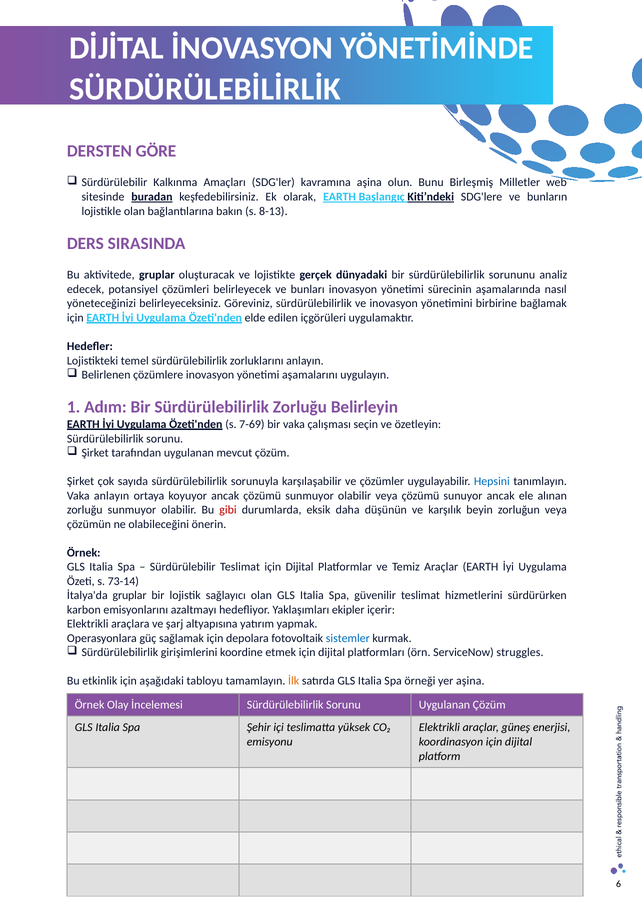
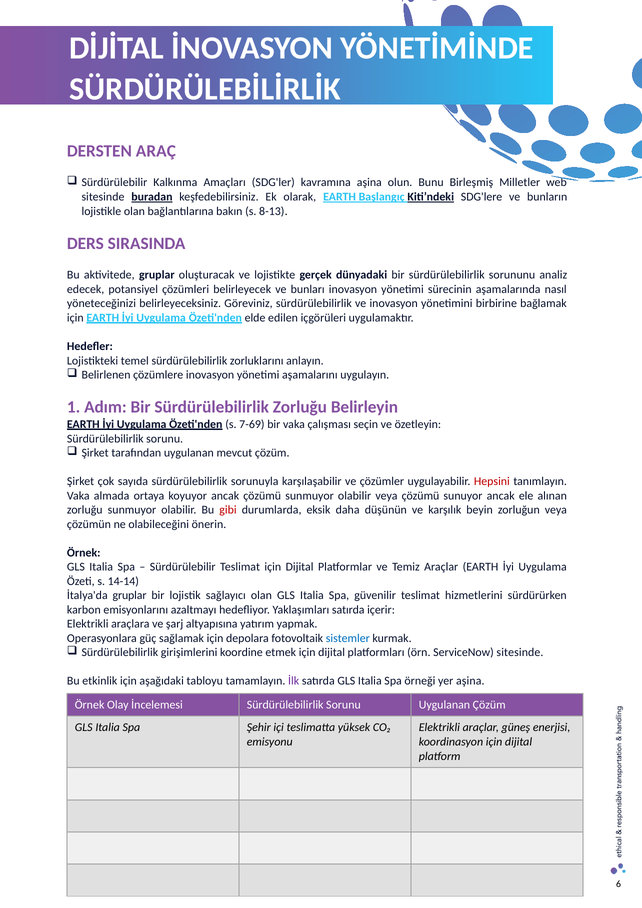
GÖRE: GÖRE -> ARAÇ (156, 151)
Hepsini colour: blue -> red (492, 482)
Vaka anlayın: anlayın -> almada (112, 496)
73-14: 73-14 -> 14-14 (123, 581)
Yaklaşımları ekipler: ekipler -> satırda (348, 610)
ServiceNow struggles: struggles -> sitesinde (520, 652)
İlk colour: orange -> purple (294, 681)
